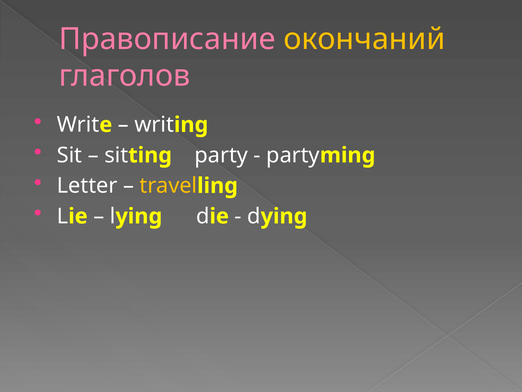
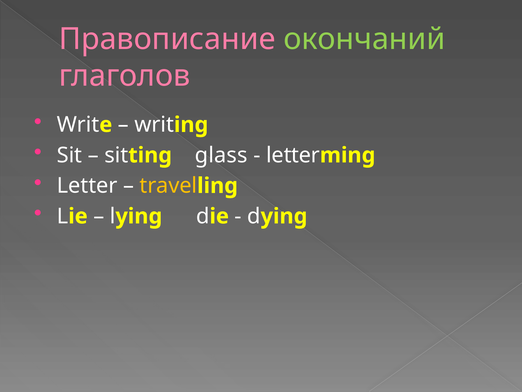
окончаний colour: yellow -> light green (364, 39)
party: party -> glass (221, 155)
party: party -> letter (293, 155)
